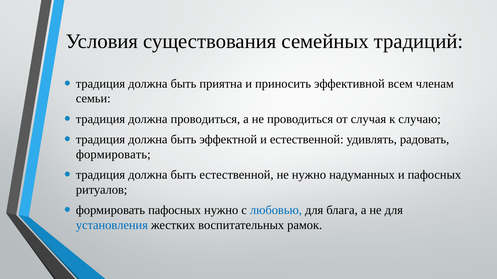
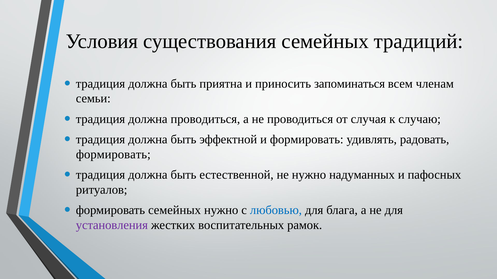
эффективной: эффективной -> запоминаться (350, 84)
и естественной: естественной -> формировать (307, 140)
формировать пафосных: пафосных -> семейных (175, 211)
установления colour: blue -> purple (112, 225)
